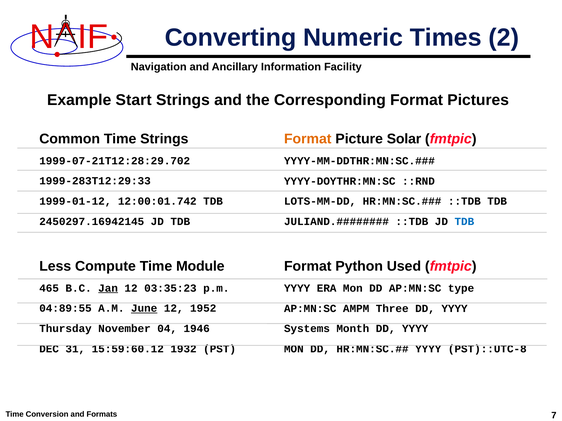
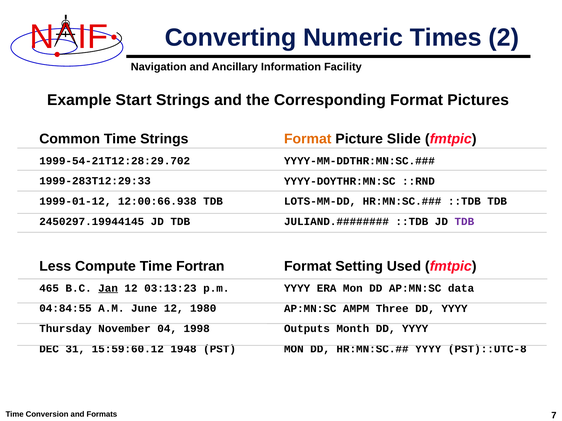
Solar: Solar -> Slide (404, 139)
1999-07-21T12:28:29.702: 1999-07-21T12:28:29.702 -> 1999-54-21T12:28:29.702 (115, 161)
12:00:01.742: 12:00:01.742 -> 12:00:66.938 (157, 202)
2450297.16942145: 2450297.16942145 -> 2450297.19944145 (92, 222)
TDB colour: blue -> purple (464, 222)
Module: Module -> Fortran (200, 267)
Python: Python -> Setting (359, 267)
03:35:23: 03:35:23 -> 03:13:23 (170, 289)
type: type -> data (461, 289)
04:89:55: 04:89:55 -> 04:84:55 (65, 309)
June underline: present -> none (144, 309)
1952: 1952 -> 1980 (203, 309)
1946: 1946 -> 1998 (197, 329)
Systems: Systems -> Outputs (307, 329)
1932: 1932 -> 1948 (184, 349)
